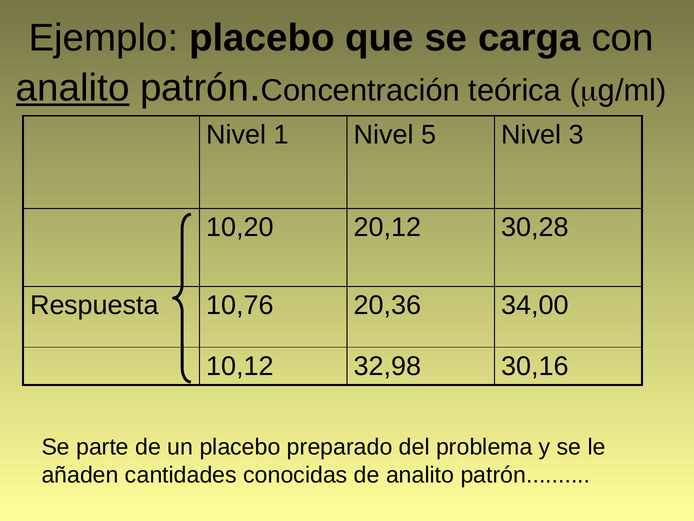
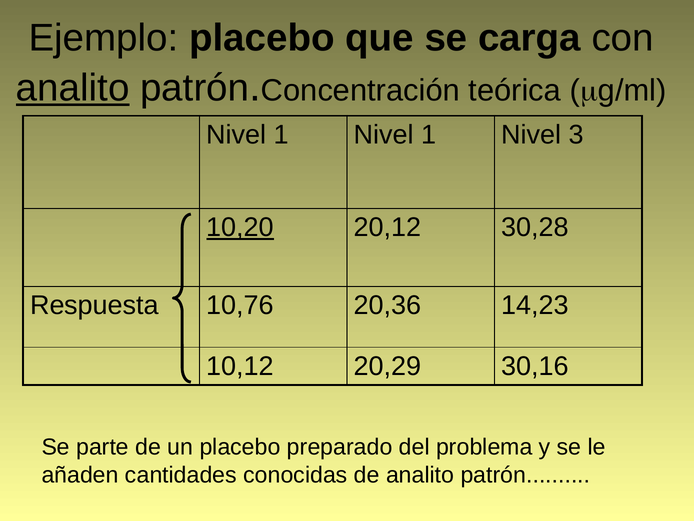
1 Nivel 5: 5 -> 1 (429, 135)
10,20 underline: none -> present (240, 227)
34,00: 34,00 -> 14,23 (535, 305)
32,98: 32,98 -> 20,29 (388, 366)
